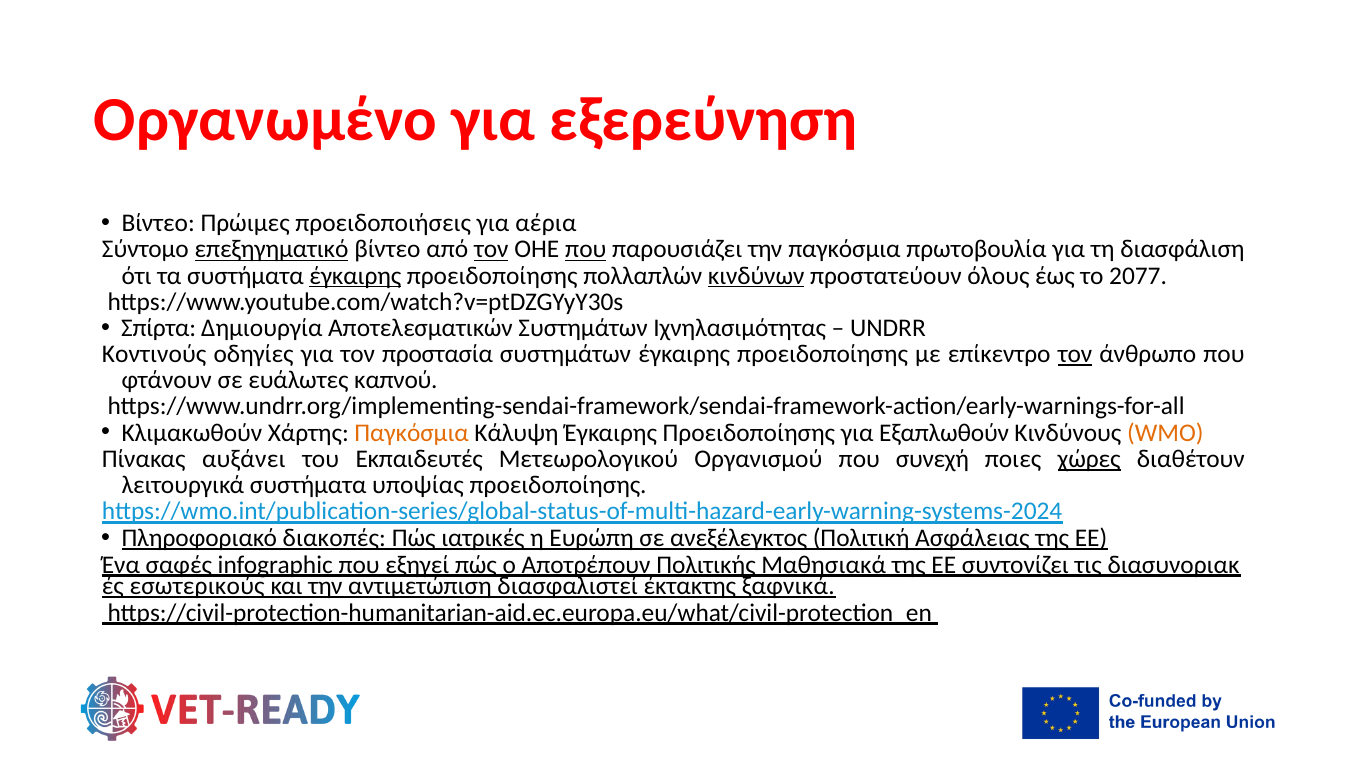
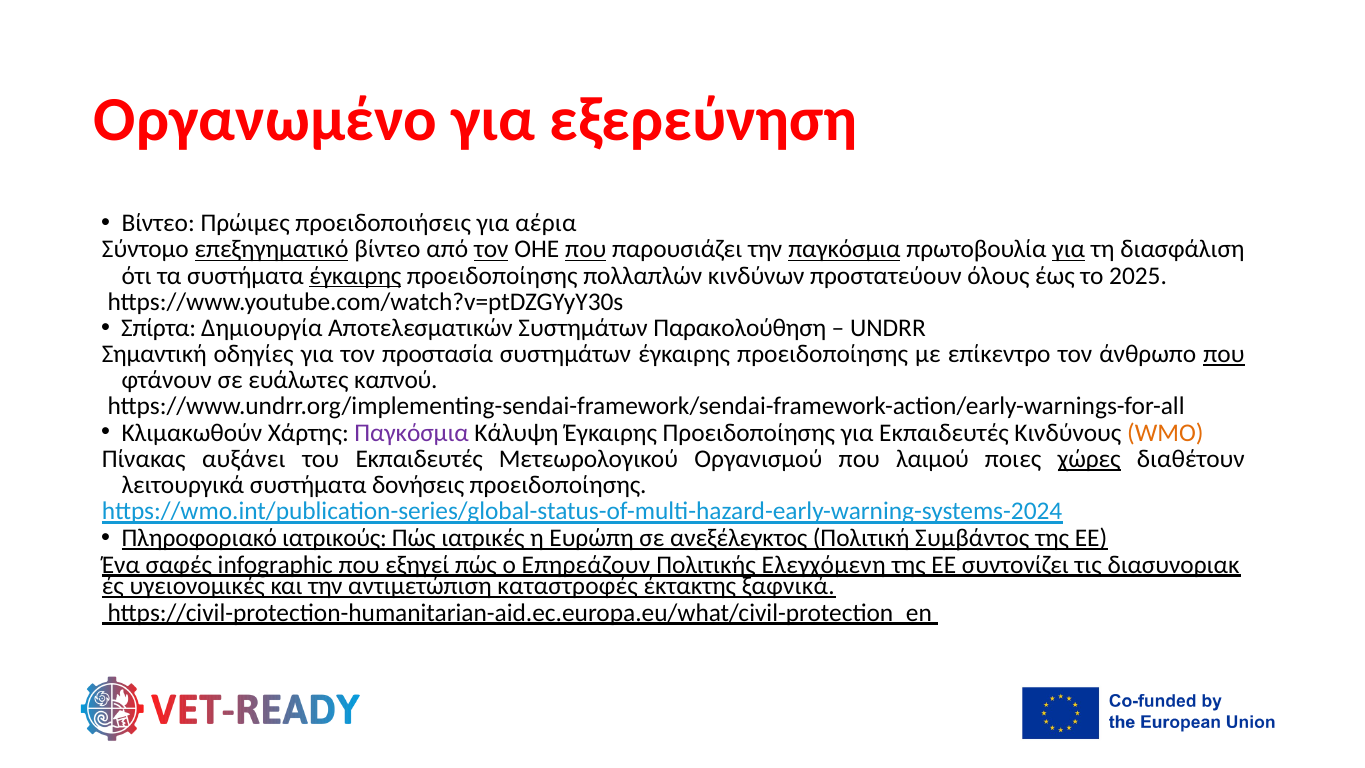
παγκόσμια underline: none -> present (844, 249)
για underline: none -> present (1069, 249)
κινδύνων underline: present -> none (756, 276)
2077: 2077 -> 2025 (1138, 276)
Ιχνηλασιμότητας: Ιχνηλασιμότητας -> Παρακολούθηση (740, 328)
Κοντινούς: Κοντινούς -> Σημαντική (154, 354)
τον underline: present -> none (1075, 354)
που underline: none -> present (1224, 354)
Παγκόσμια colour: orange -> purple (412, 433)
για Εξαπλωθούν: Εξαπλωθούν -> Εκπαιδευτές (944, 433)
συνεχή: συνεχή -> λαιμού (932, 459)
υποψίας: υποψίας -> δονήσεις (418, 485)
διακοπές: διακοπές -> ιατρικούς (335, 538)
Ασφάλειας: Ασφάλειας -> Συμβάντος (972, 538)
Αποτρέπουν: Αποτρέπουν -> Επηρεάζουν (586, 565)
Μαθησιακά: Μαθησιακά -> Ελεγχόμενη (824, 565)
εσωτερικούς: εσωτερικούς -> υγειονομικές (197, 586)
διασφαλιστεί: διασφαλιστεί -> καταστροφές (568, 586)
